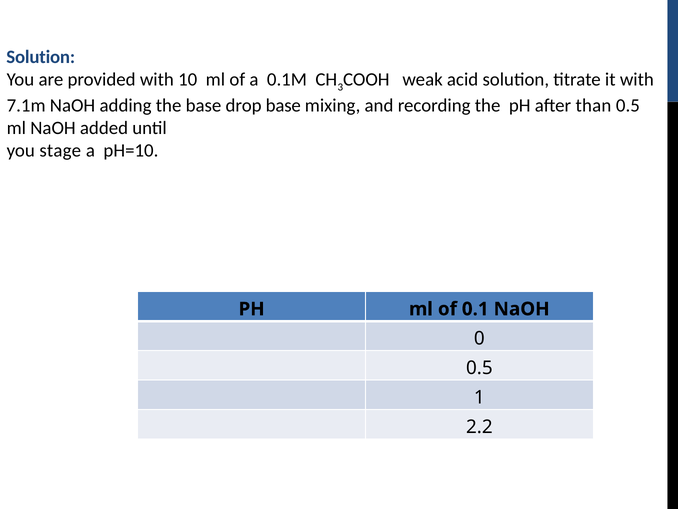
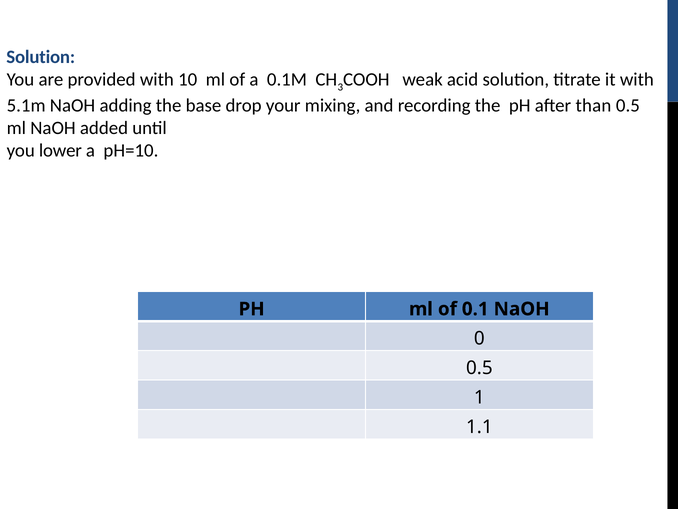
7.1m: 7.1m -> 5.1m (26, 105)
drop base: base -> your (283, 105)
stage: stage -> lower (60, 151)
2.2: 2.2 -> 1.1 (479, 426)
